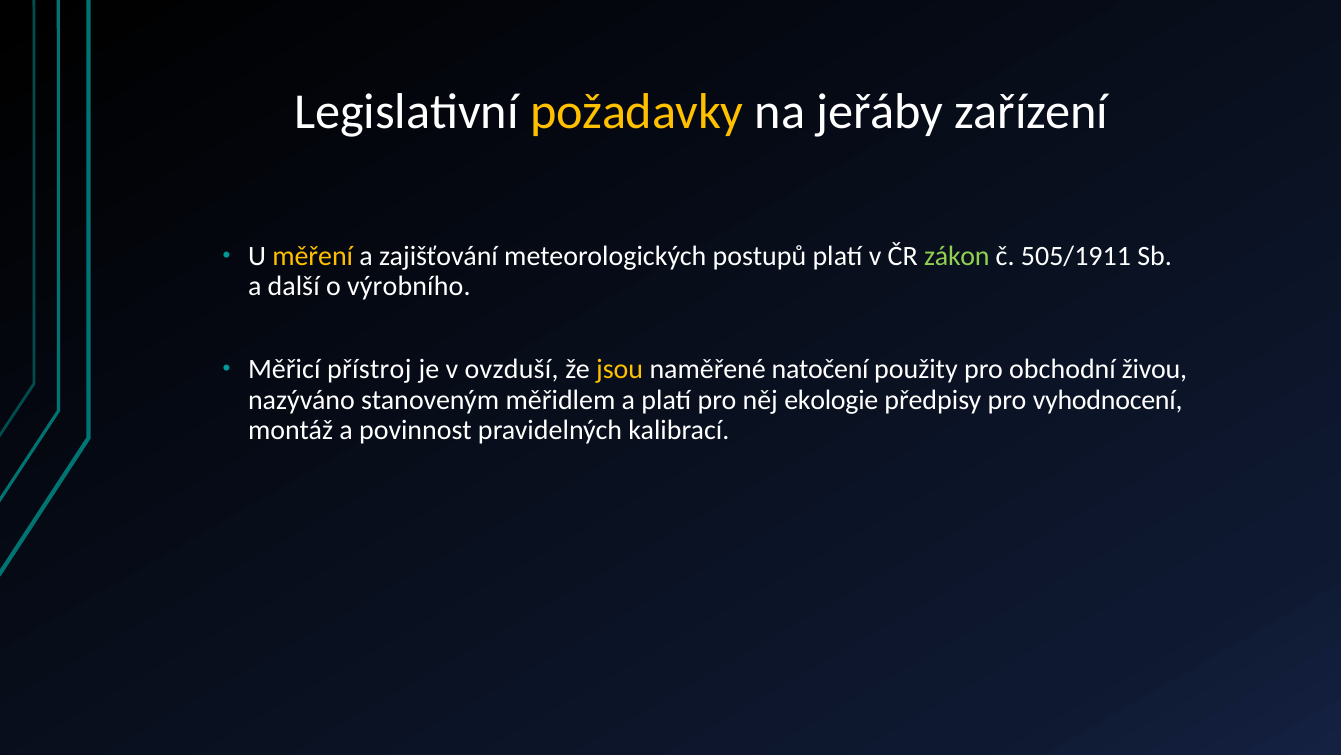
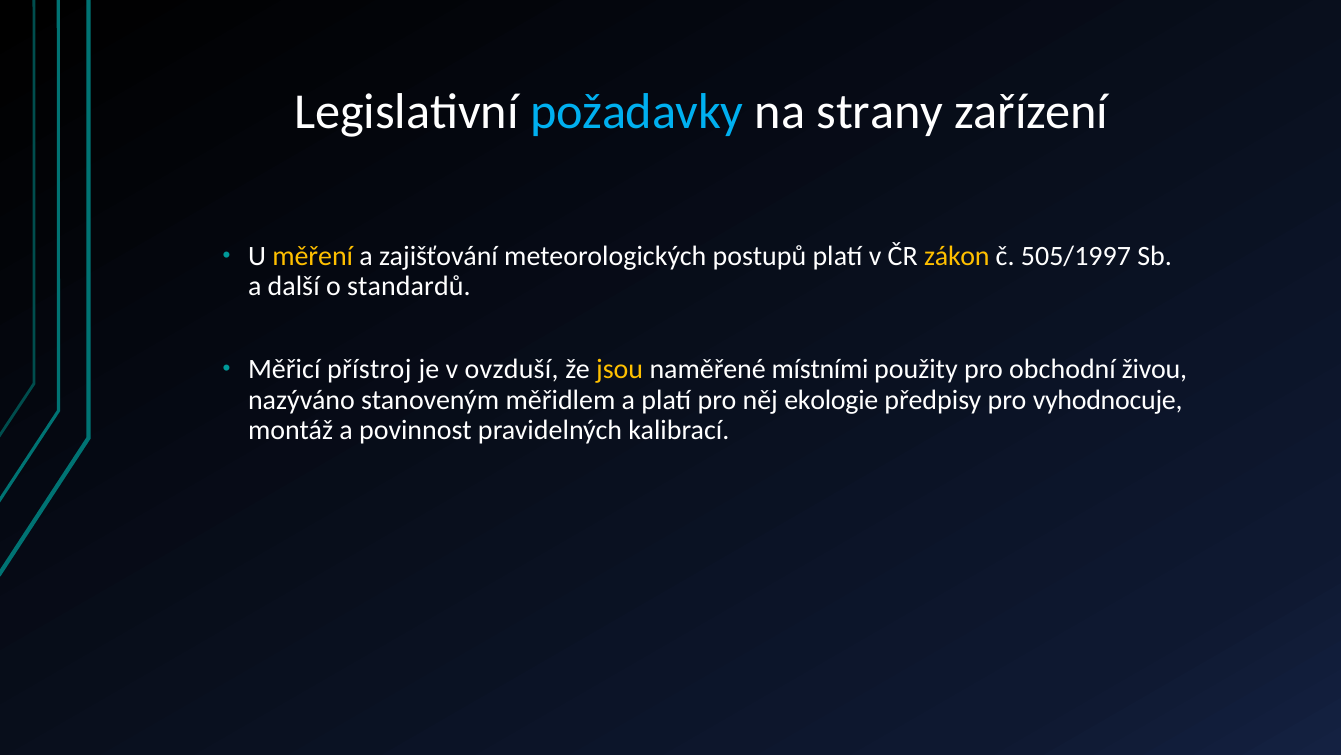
požadavky colour: yellow -> light blue (637, 112)
jeřáby: jeřáby -> strany (880, 112)
zákon colour: light green -> yellow (957, 256)
505/1911: 505/1911 -> 505/1997 (1076, 256)
výrobního: výrobního -> standardů (409, 287)
natočení: natočení -> místními (820, 369)
vyhodnocení: vyhodnocení -> vyhodnocuje (1108, 400)
